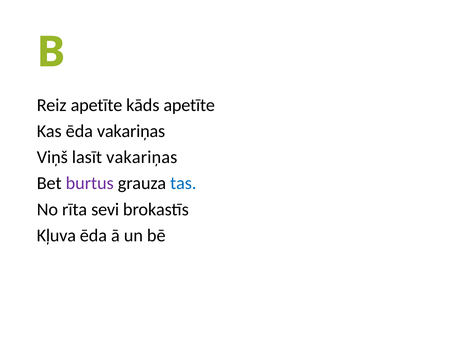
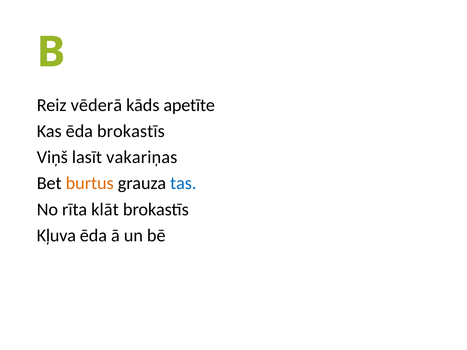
Reiz apetīte: apetīte -> vēderā (96, 105)
ēda vakariņas: vakariņas -> brokastīs (131, 131)
burtus colour: purple -> orange (90, 183)
sevi: sevi -> klāt (105, 210)
